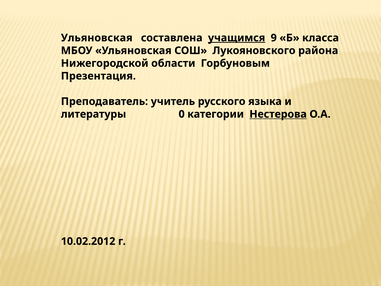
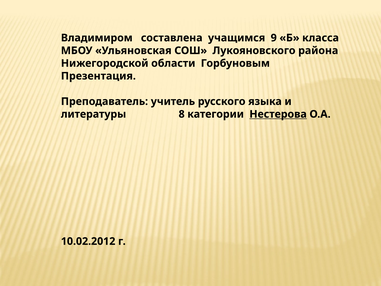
Ульяновская: Ульяновская -> Владимиром (97, 38)
учащимся underline: present -> none (237, 38)
0: 0 -> 8 (182, 114)
